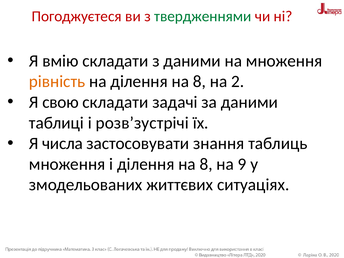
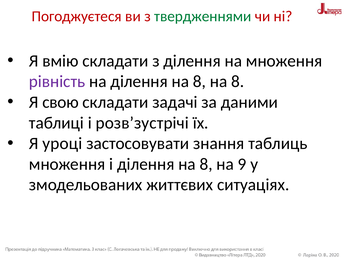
з даними: даними -> ділення (192, 61)
рівність colour: orange -> purple (57, 82)
8 на 2: 2 -> 8 (238, 82)
числа: числа -> уроці (62, 143)
